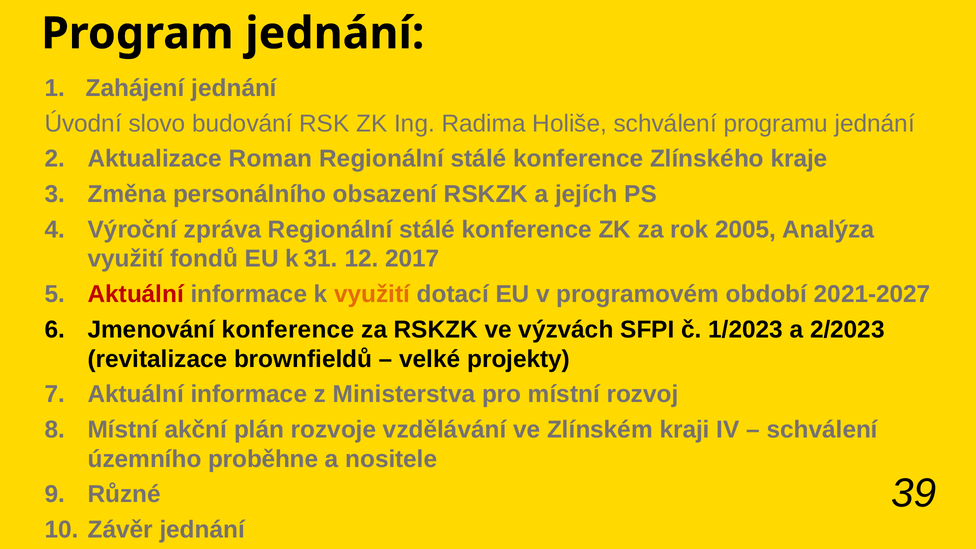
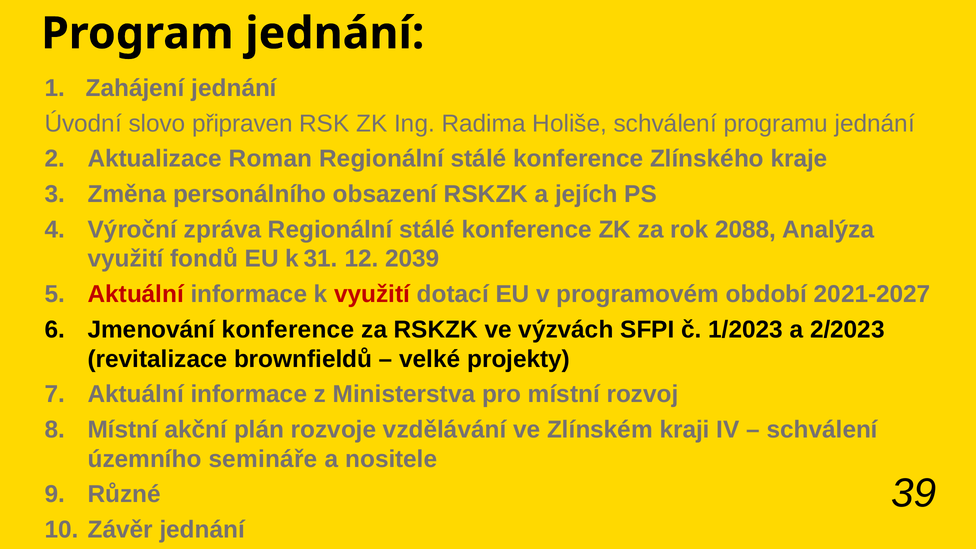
budování: budování -> připraven (243, 123)
2005: 2005 -> 2088 (746, 230)
2017: 2017 -> 2039 (412, 259)
využití colour: orange -> red (372, 294)
proběhne: proběhne -> semináře (263, 459)
